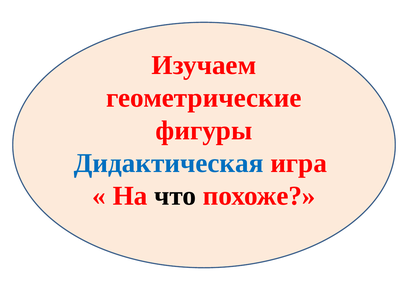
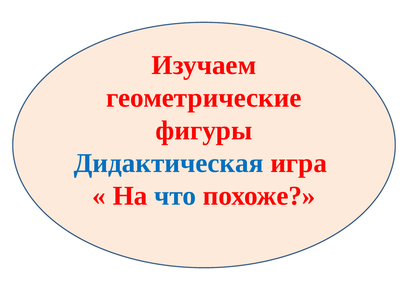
что colour: black -> blue (175, 196)
